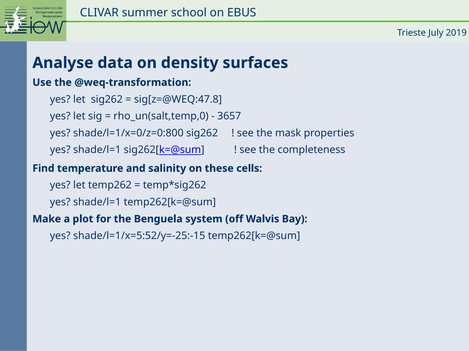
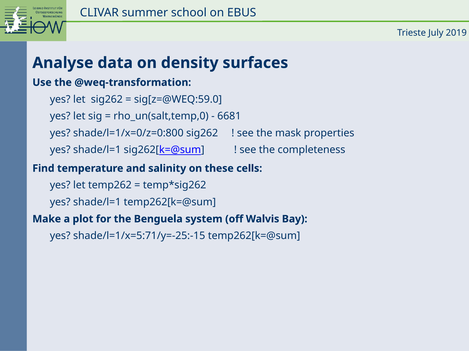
sig[z=@WEQ:47.8: sig[z=@WEQ:47.8 -> sig[z=@WEQ:59.0 (178, 100)
3657: 3657 -> 6681 (229, 116)
shade/l=1/x=5:52/y=-25:-15: shade/l=1/x=5:52/y=-25:-15 -> shade/l=1/x=5:71/y=-25:-15 (139, 236)
